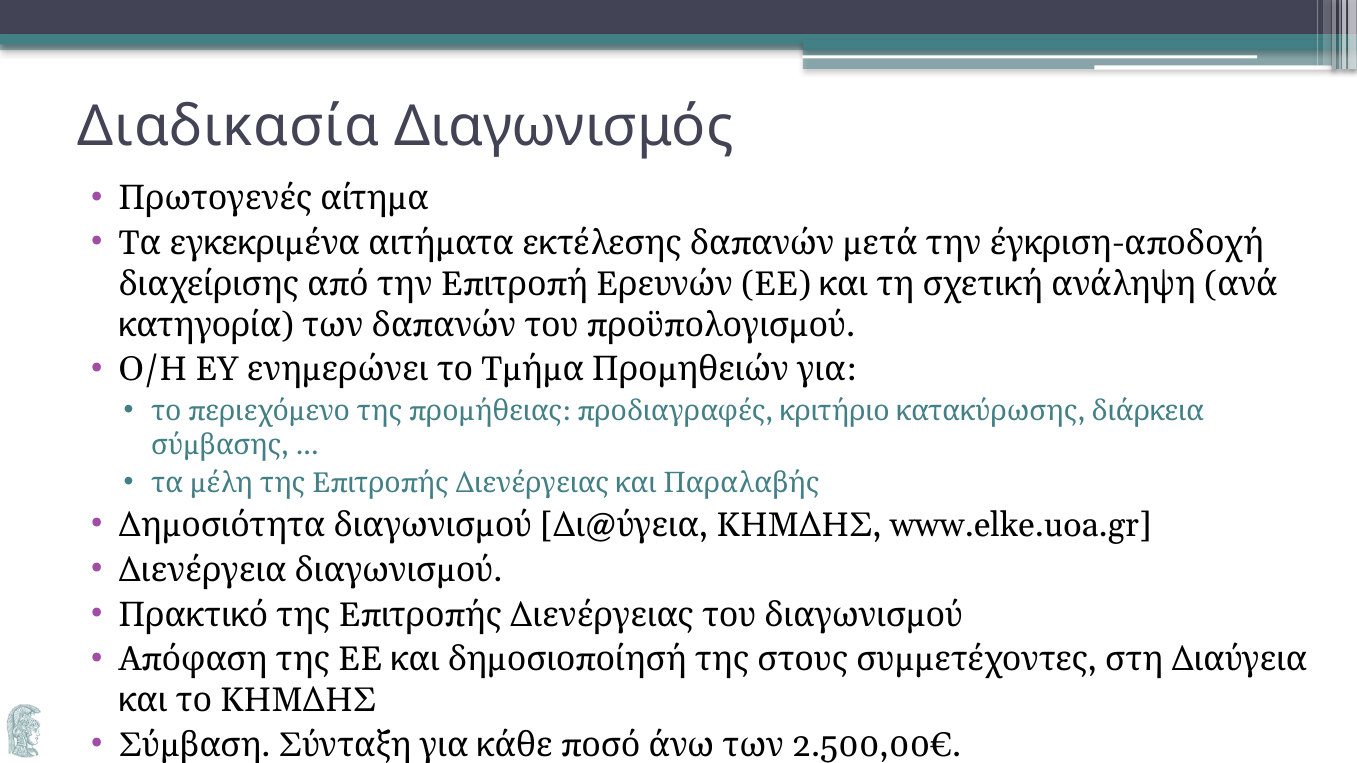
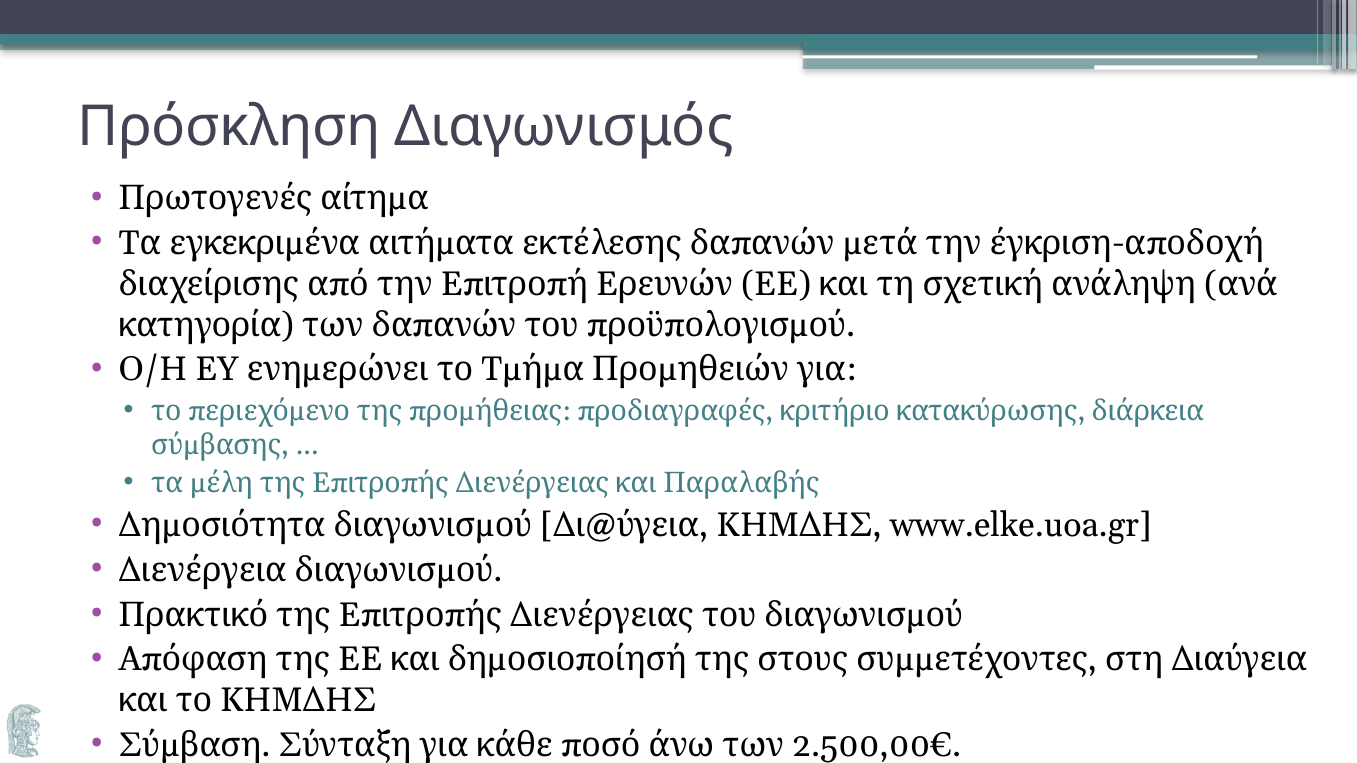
Διαδικασία: Διαδικασία -> Πρόσκληση (229, 127)
